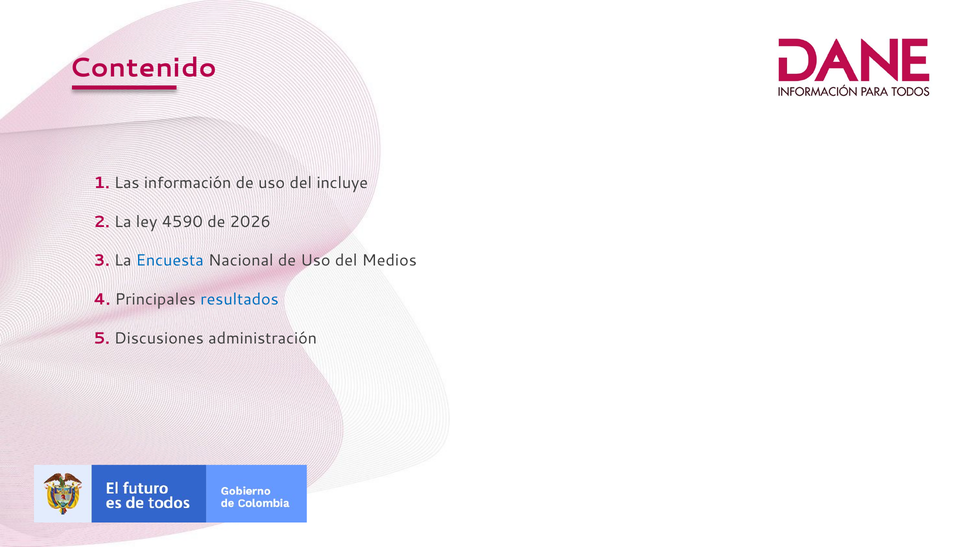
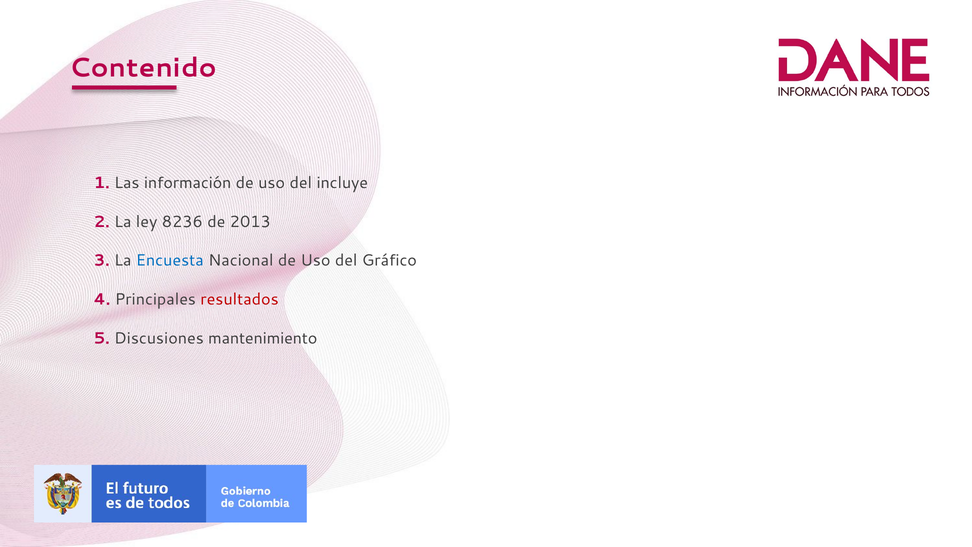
4590: 4590 -> 8236 (182, 222)
2026: 2026 -> 2013 (250, 222)
Medios: Medios -> Gráfico (389, 261)
resultados colour: blue -> red (240, 299)
administración: administración -> mantenimiento (263, 338)
